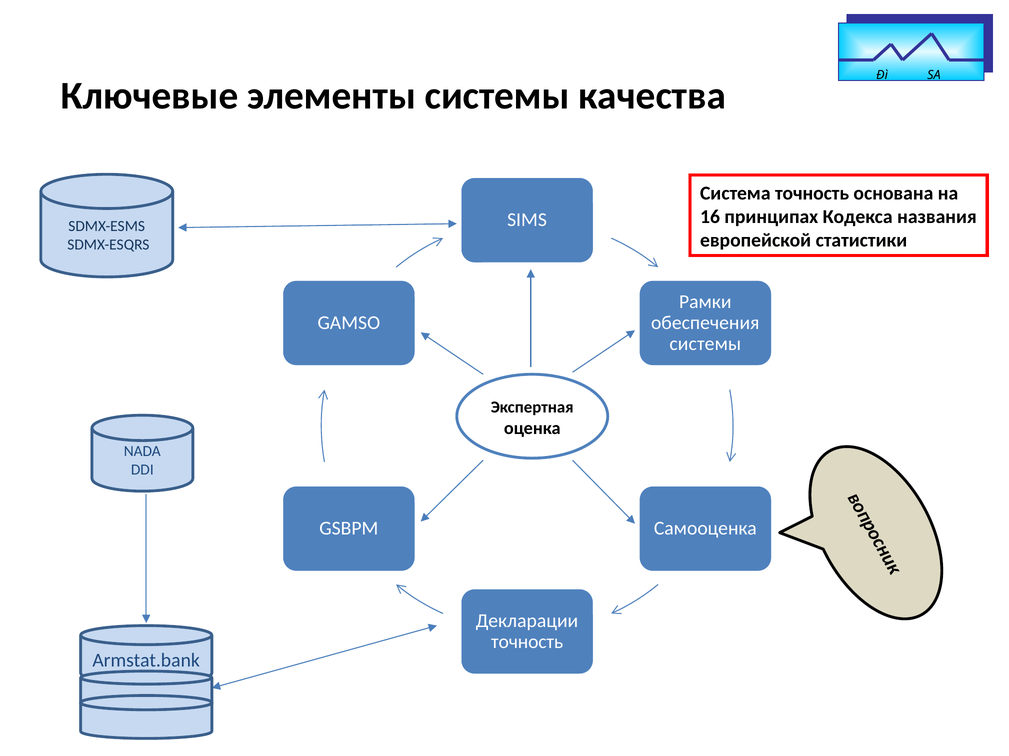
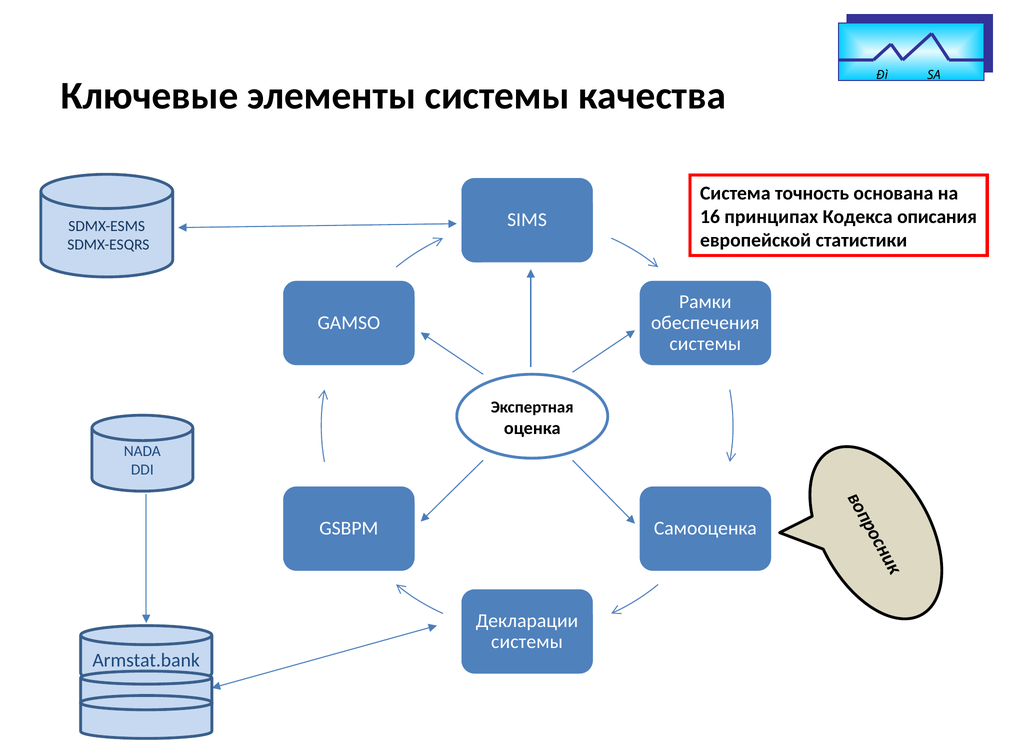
названия: названия -> описания (937, 217)
точность: точность -> системы (527, 643)
